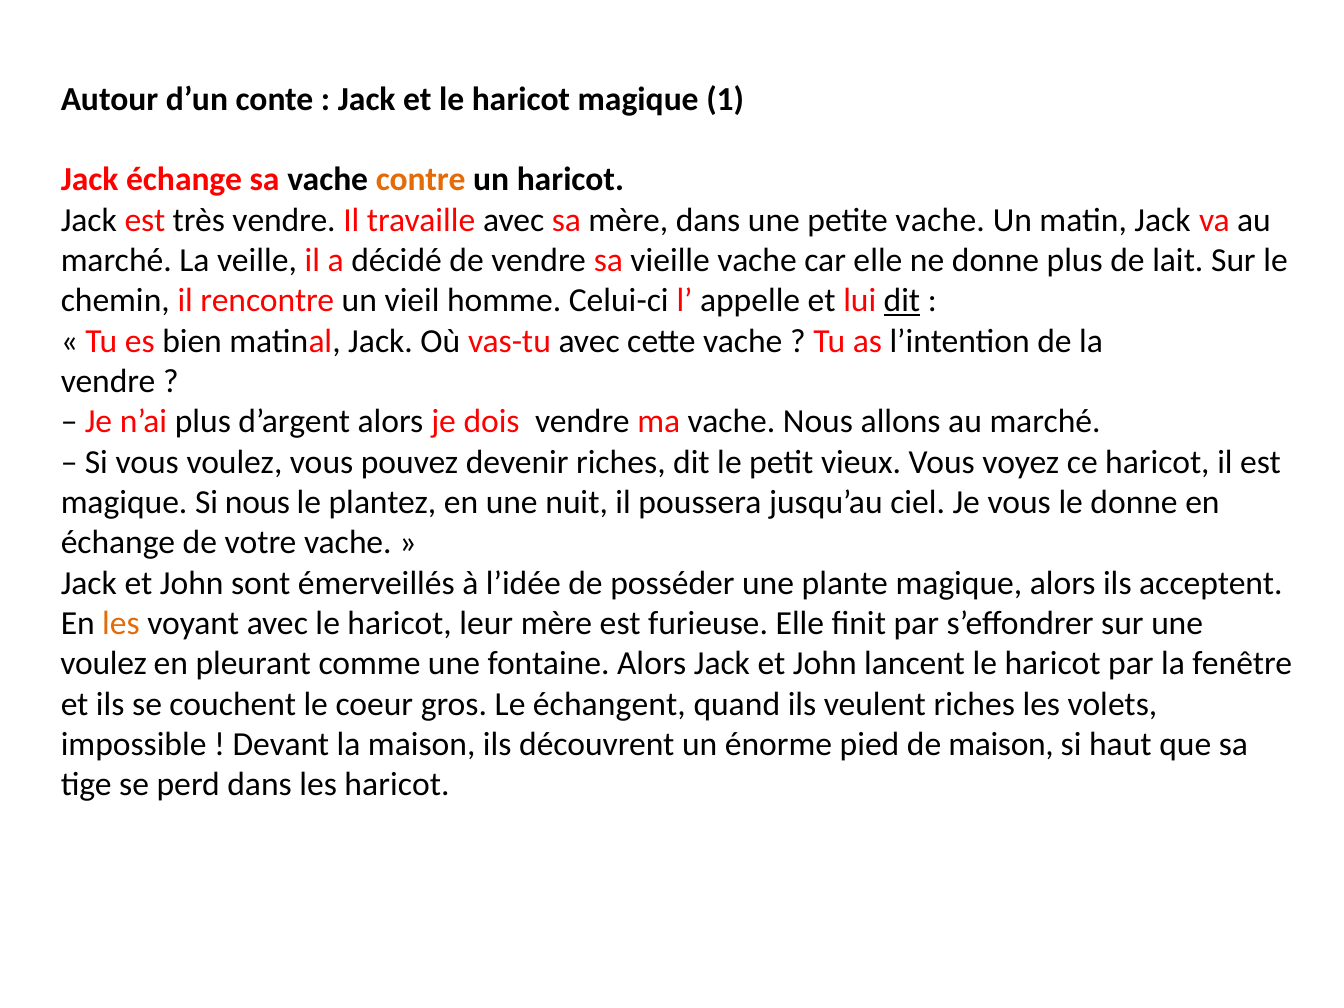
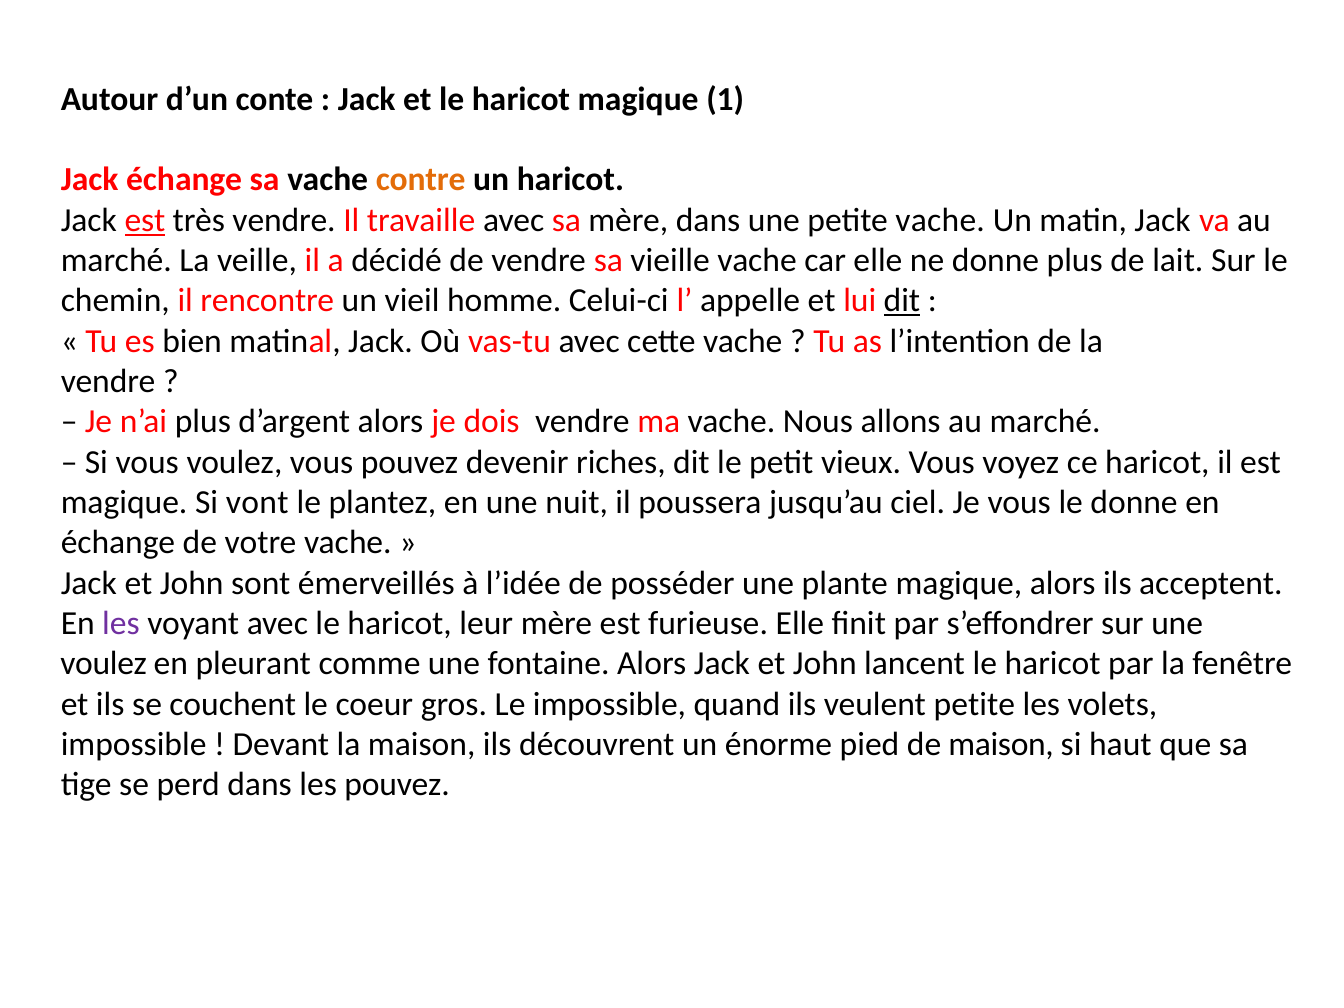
est underline: none -> present (145, 220)
Si nous: nous -> vont (257, 502)
les colour: orange -> purple (121, 623)
Le échangent: échangent -> impossible (609, 704)
veulent riches: riches -> petite (974, 704)
les haricot: haricot -> pouvez (397, 785)
